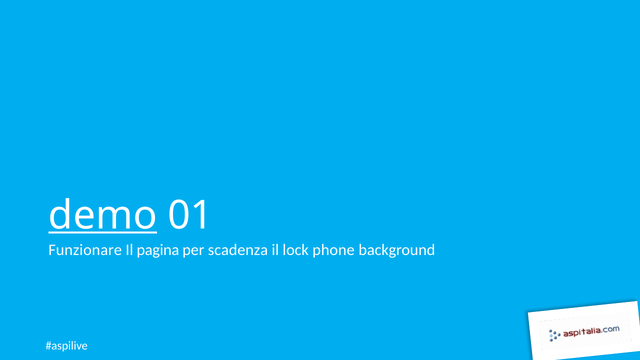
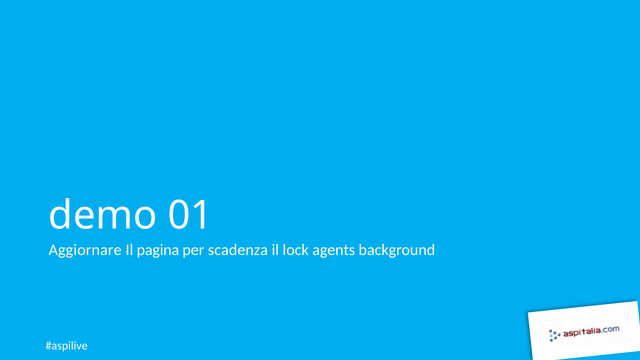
demo underline: present -> none (103, 215)
Funzionare: Funzionare -> Aggiornare (85, 250)
phone: phone -> agents (334, 250)
